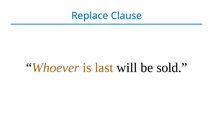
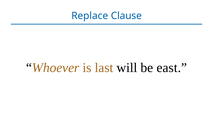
sold: sold -> east (172, 68)
